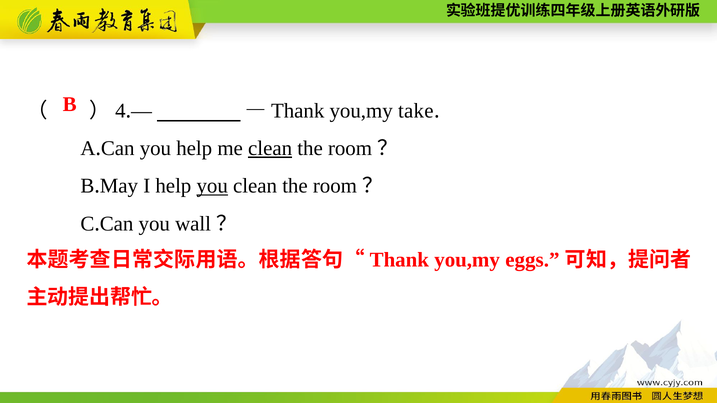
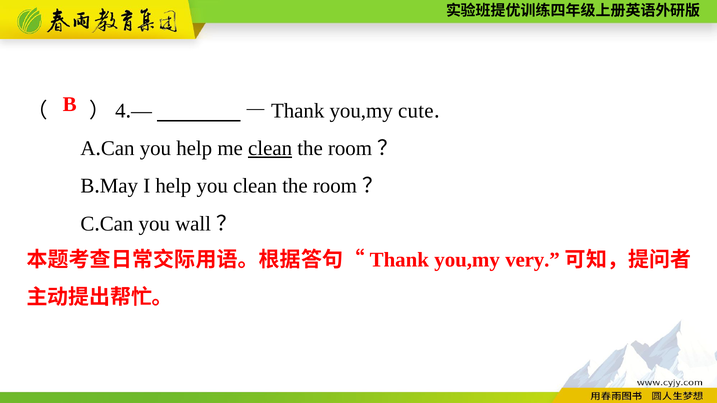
take: take -> cute (416, 111)
you underline: present -> none (212, 186)
eggs: eggs -> very (532, 260)
